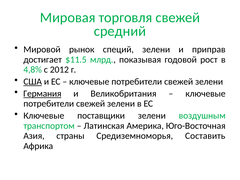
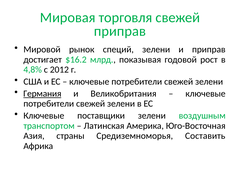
средний: средний -> приправ (120, 31)
$11.5: $11.5 -> $16.2 (76, 60)
США underline: present -> none (33, 82)
